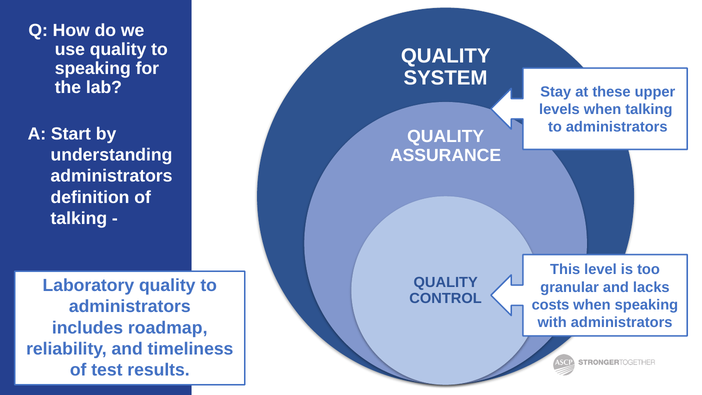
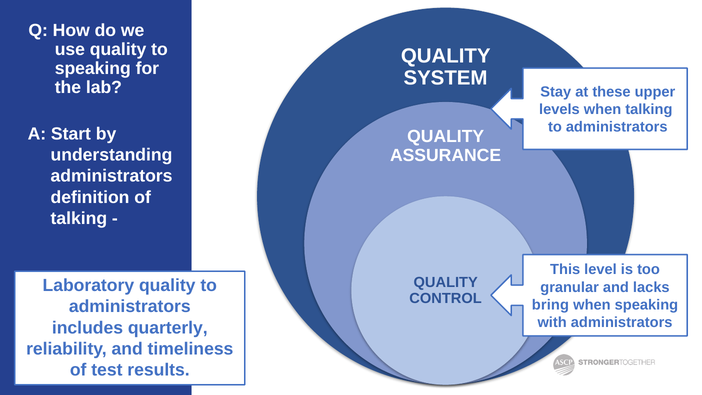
costs: costs -> bring (550, 305)
roadmap: roadmap -> quarterly (168, 328)
